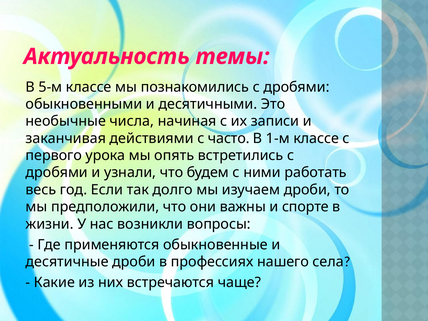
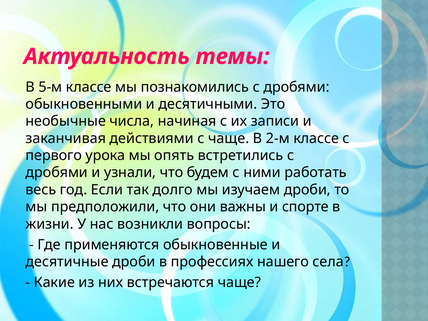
с часто: часто -> чаще (229, 138)
1-м: 1-м -> 2-м (278, 138)
